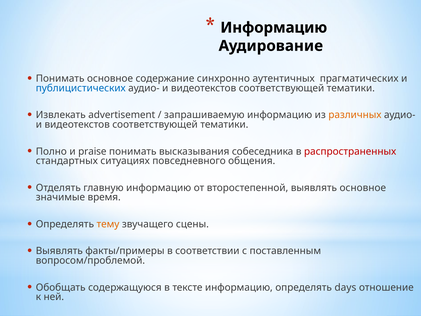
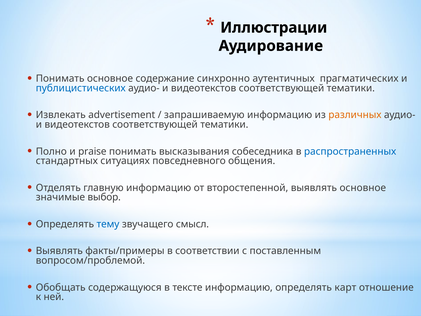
Информацию: Информацию -> Иллюстрации (274, 28)
распространенных colour: red -> blue (350, 151)
время: время -> выбор (104, 197)
тему colour: orange -> blue (108, 224)
сцены: сцены -> смысл (192, 224)
days: days -> карт (345, 287)
